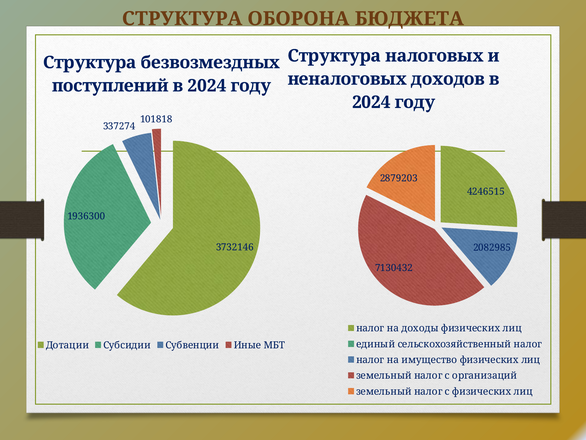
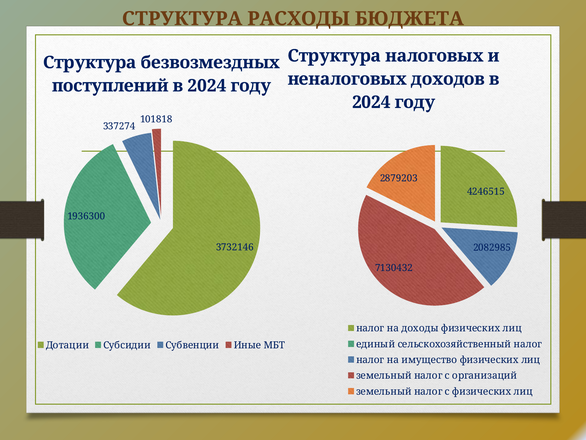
ОБОРОНА: ОБОРОНА -> РАСХОДЫ (299, 19)
